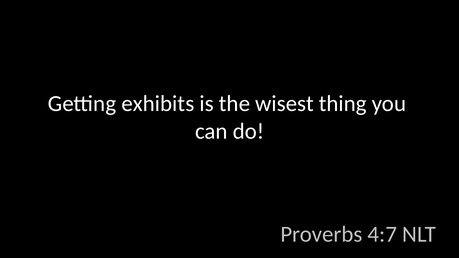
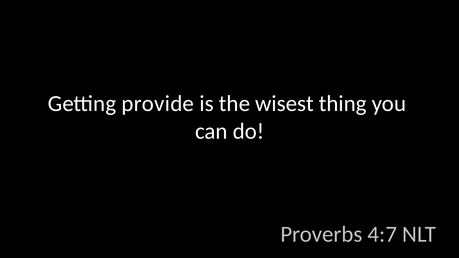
exhibits: exhibits -> provide (158, 104)
